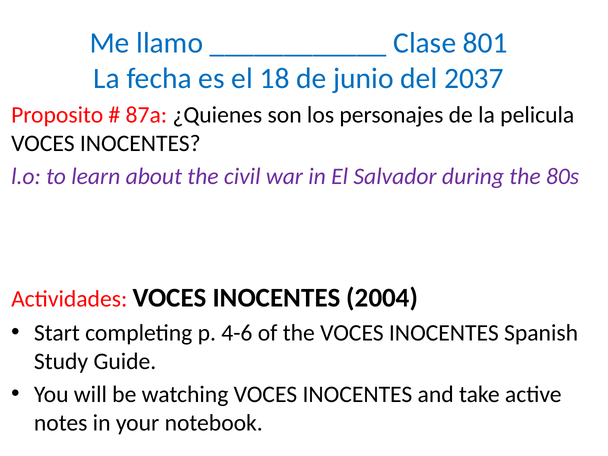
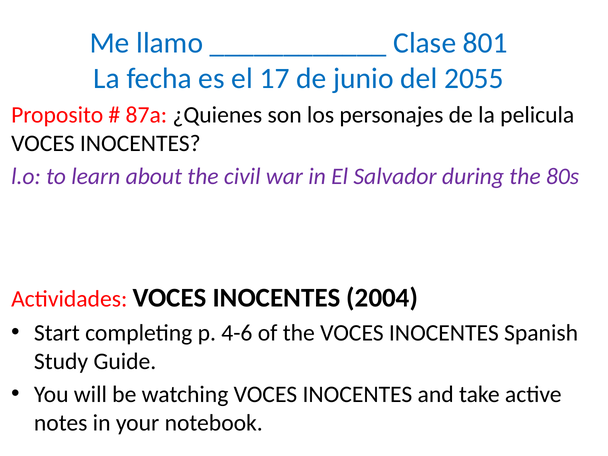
18: 18 -> 17 (275, 79)
2037: 2037 -> 2055 (474, 79)
